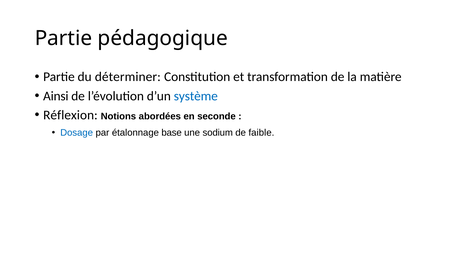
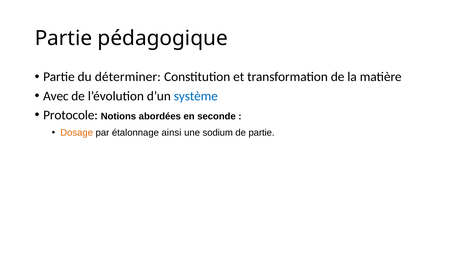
Ainsi: Ainsi -> Avec (56, 96)
Réflexion: Réflexion -> Protocole (71, 115)
Dosage colour: blue -> orange (77, 133)
base: base -> ainsi (171, 133)
de faible: faible -> partie (262, 133)
